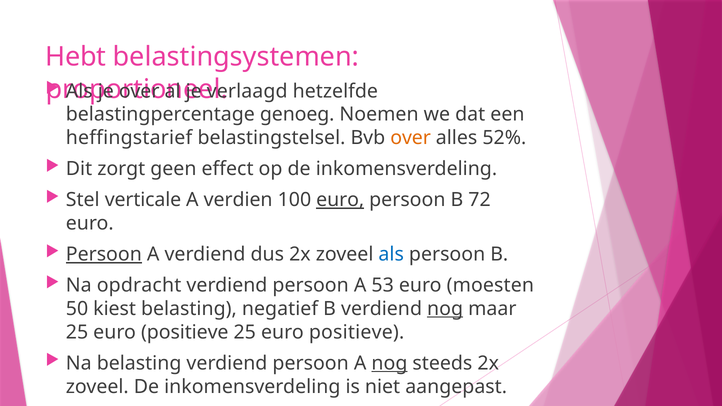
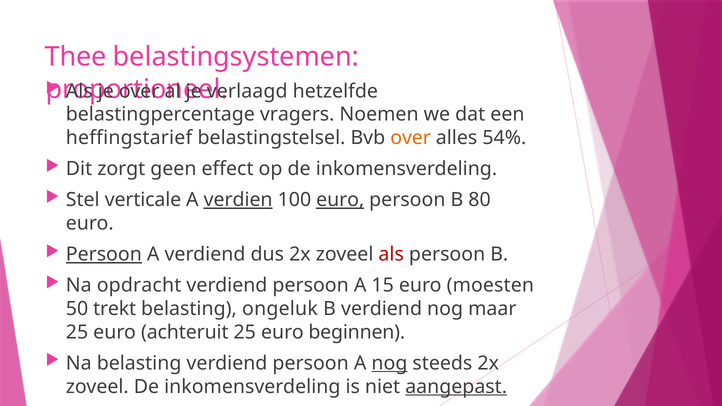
Hebt: Hebt -> Thee (76, 57)
genoeg: genoeg -> vragers (297, 115)
52%: 52% -> 54% (504, 138)
verdien underline: none -> present (238, 200)
72: 72 -> 80 (480, 200)
als colour: blue -> red (391, 254)
53: 53 -> 15 (383, 285)
kiest: kiest -> trekt (115, 309)
negatief: negatief -> ongeluk (280, 309)
nog underline: present -> none (445, 309)
positieve: positieve -> achteruit (185, 332)
positieve: positieve -> beginnen (357, 332)
aangepast underline: none -> present (456, 387)
